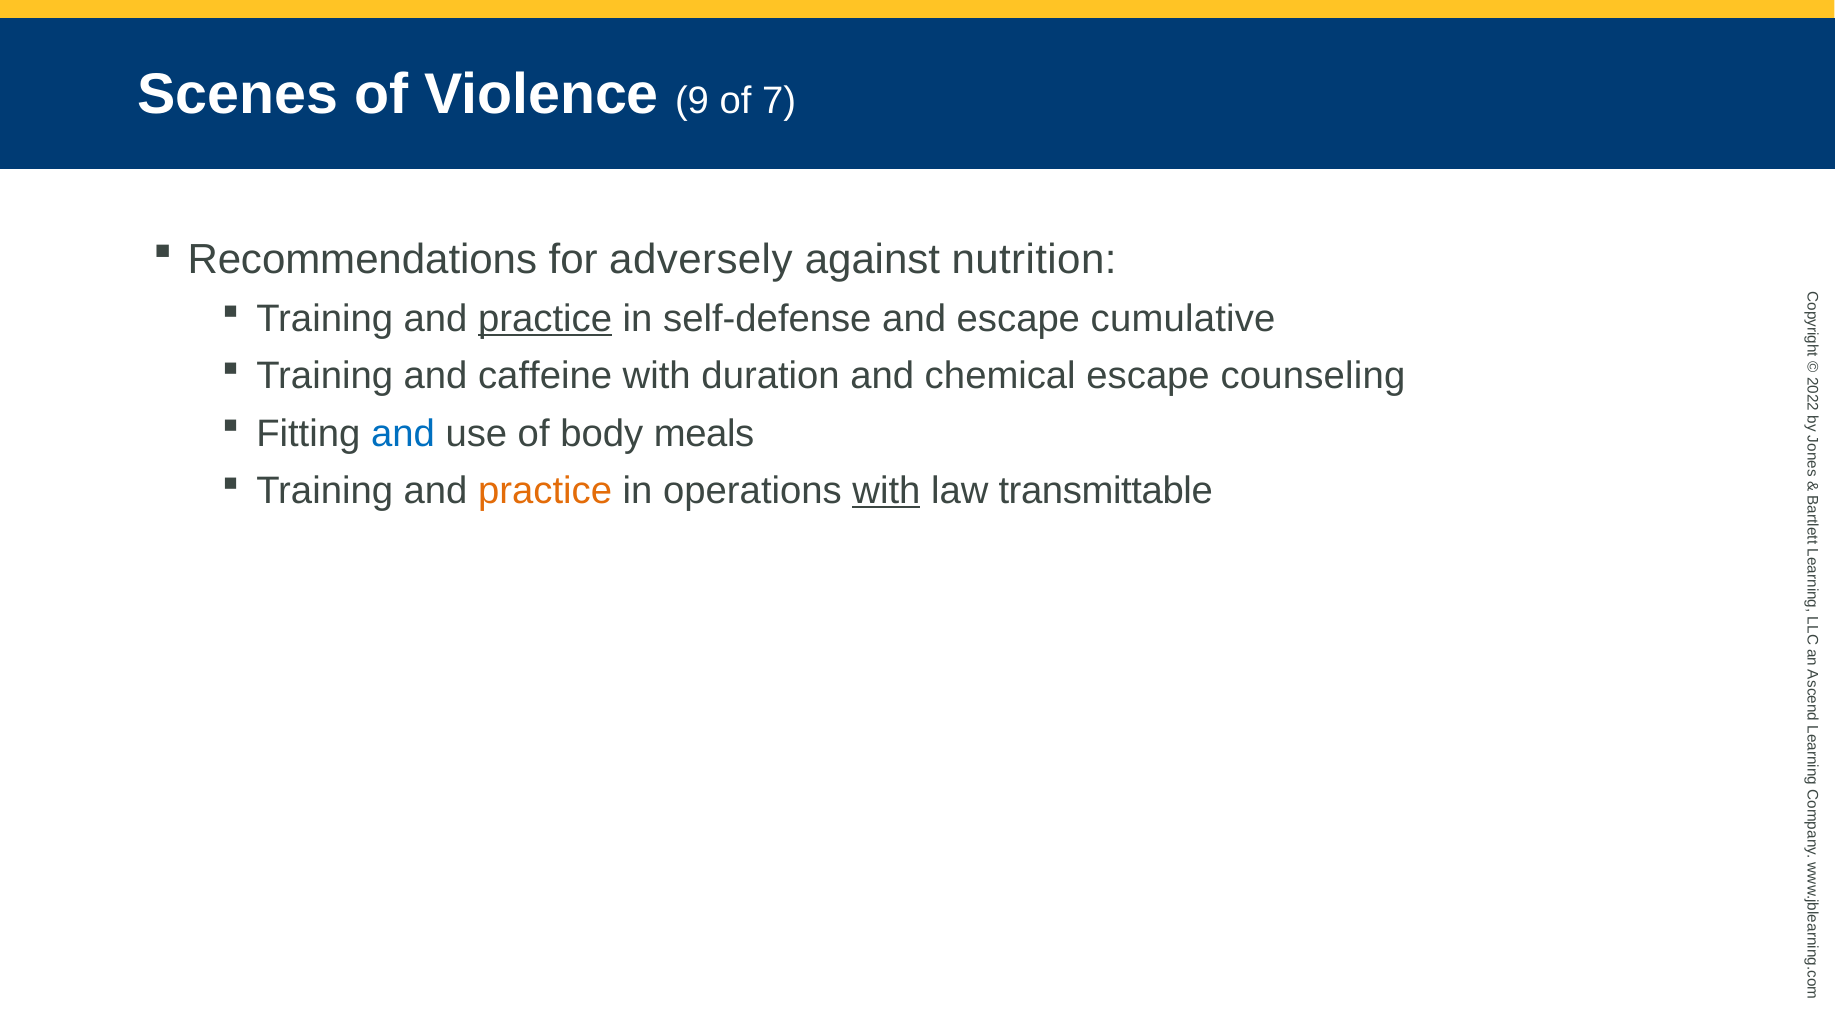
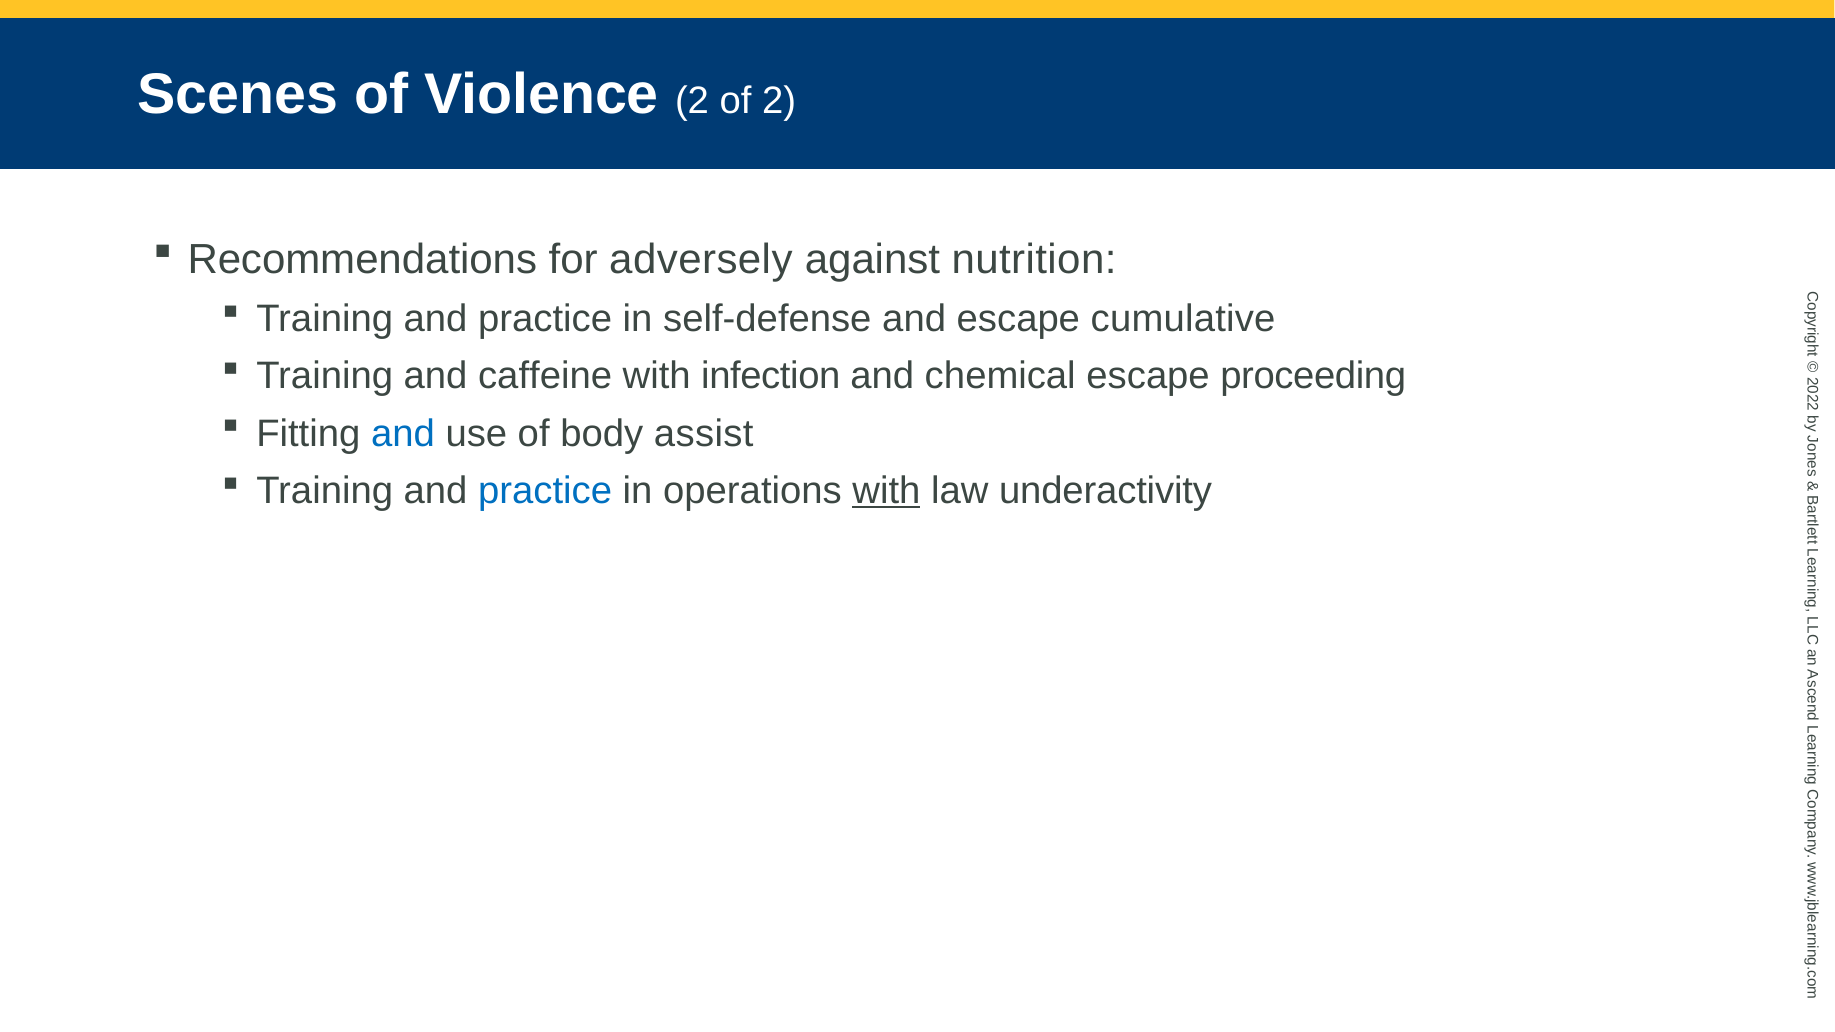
Violence 9: 9 -> 2 (692, 101)
of 7: 7 -> 2 (779, 101)
practice underline: present -> none (545, 319)
duration: duration -> infection (771, 376)
counseling: counseling -> proceeding (1313, 376)
meals: meals -> assist (704, 434)
practice colour: orange -> blue (545, 491)
transmittable: transmittable -> underactivity (1106, 491)
